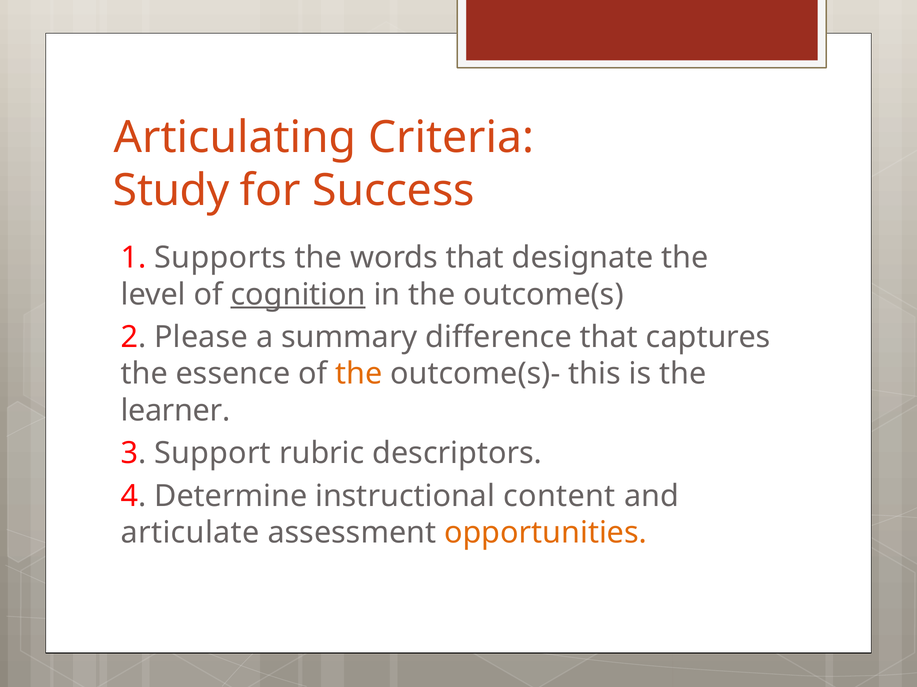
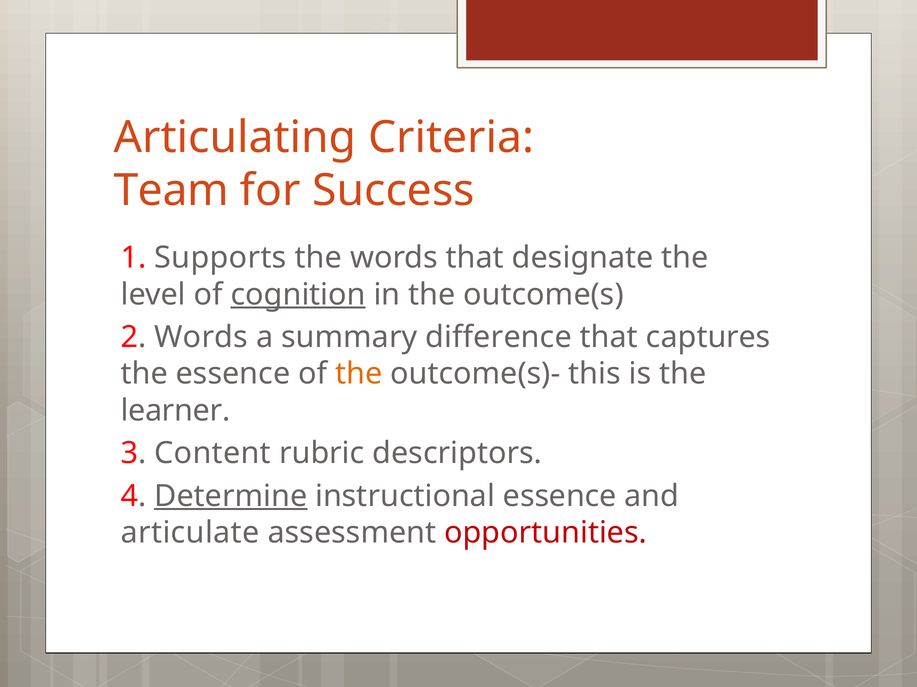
Study: Study -> Team (171, 191)
2 Please: Please -> Words (201, 338)
Support: Support -> Content (213, 454)
Determine underline: none -> present (231, 496)
instructional content: content -> essence (560, 496)
opportunities colour: orange -> red (546, 533)
